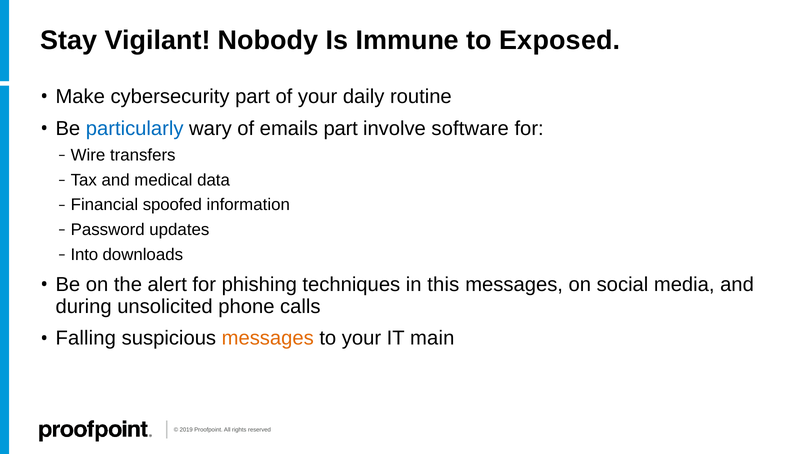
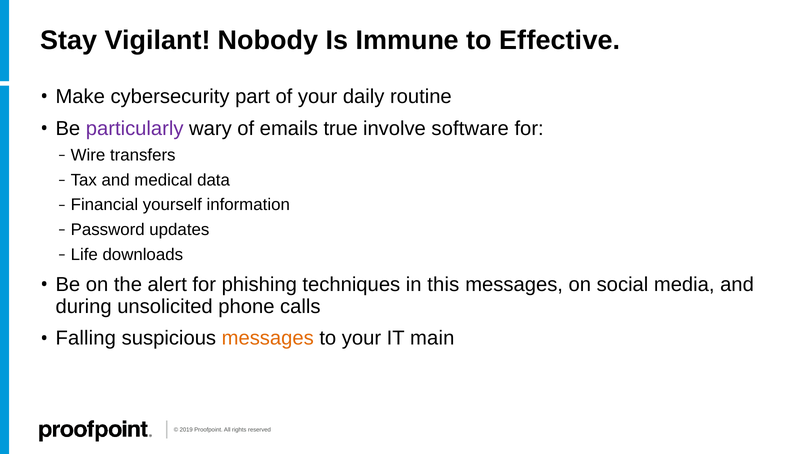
Exposed: Exposed -> Effective (560, 40)
particularly colour: blue -> purple (135, 129)
emails part: part -> true (341, 129)
spoofed: spoofed -> yourself (172, 205)
Into: Into -> Life (84, 255)
